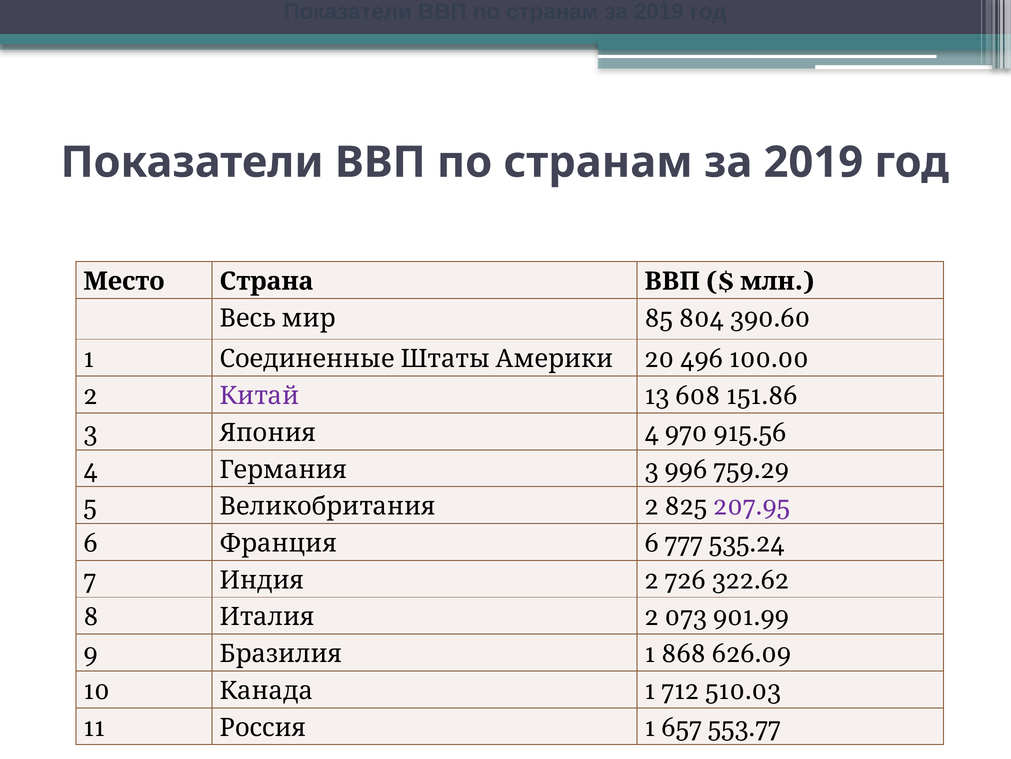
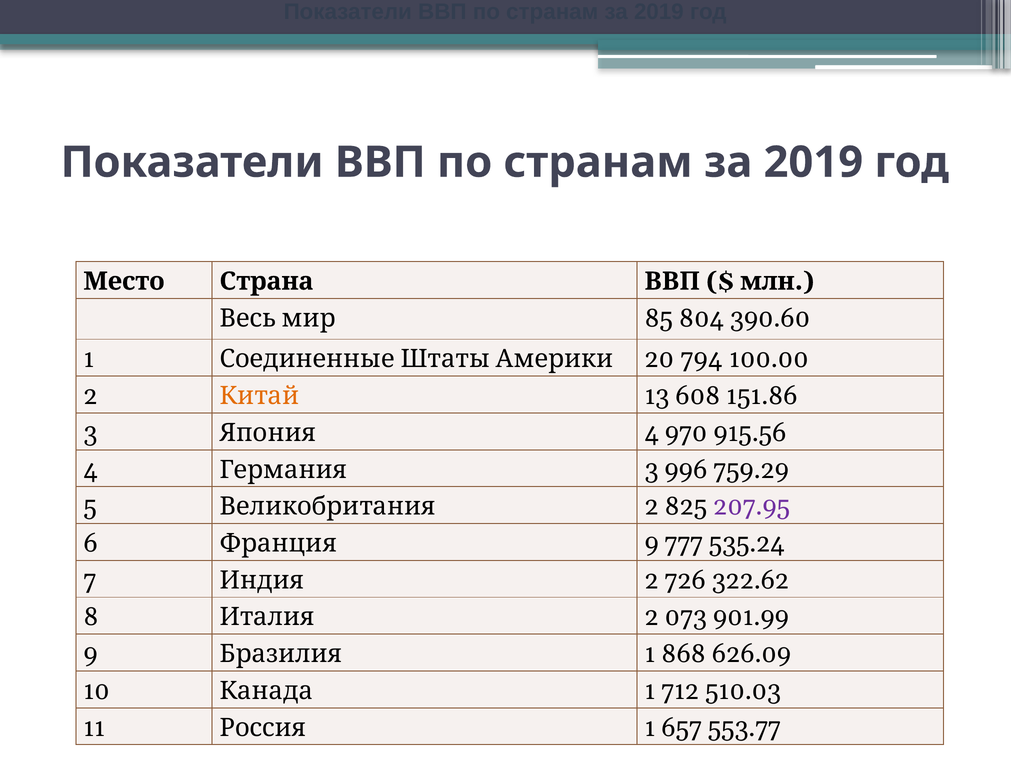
496: 496 -> 794 (701, 359)
Китай colour: purple -> orange (260, 396)
Франция 6: 6 -> 9 (652, 543)
